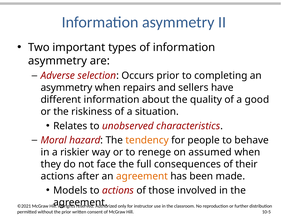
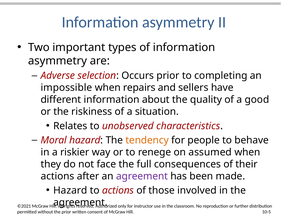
asymmetry: asymmetry -> impossible (66, 88)
agreement colour: orange -> purple (142, 176)
Models: Models -> Hazard (70, 190)
